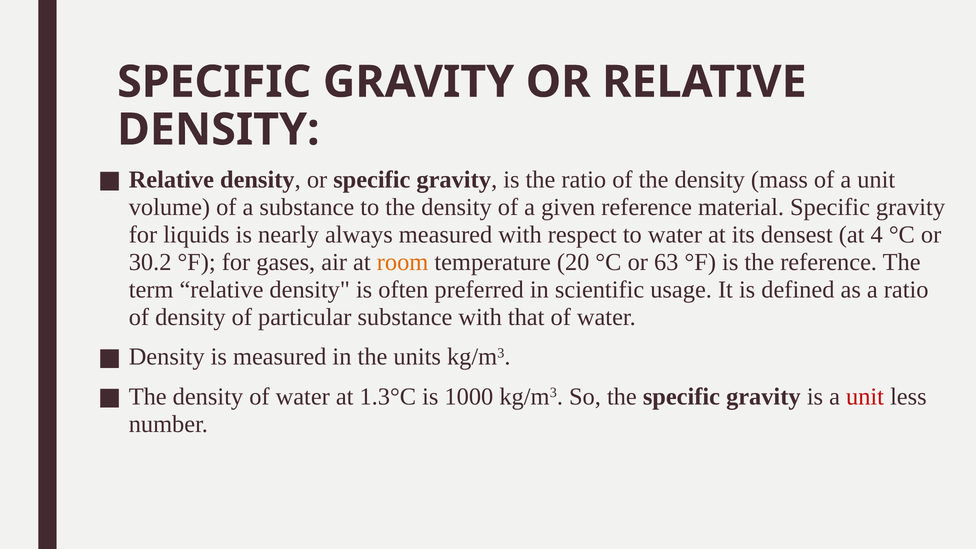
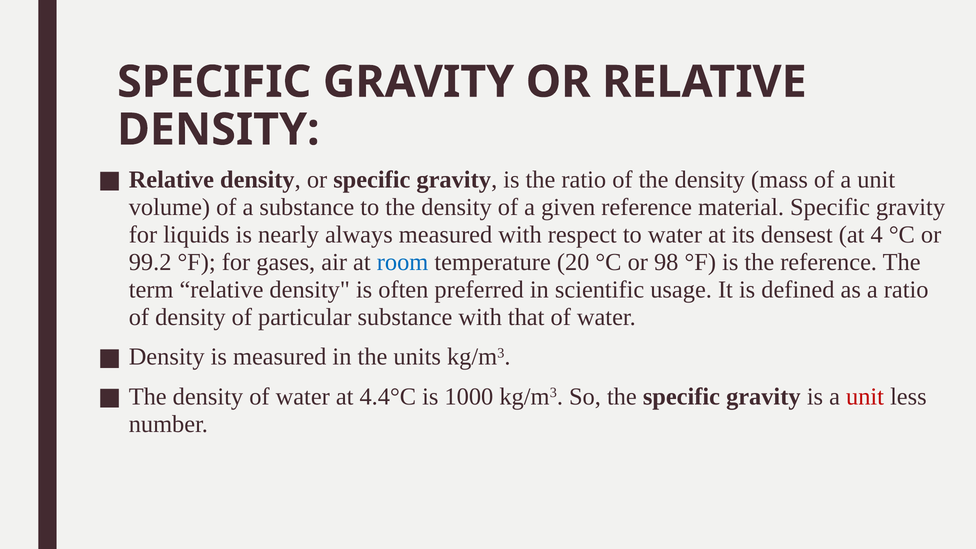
30.2: 30.2 -> 99.2 (150, 262)
room colour: orange -> blue (403, 262)
63: 63 -> 98 (666, 262)
1.3°C: 1.3°C -> 4.4°C (388, 397)
